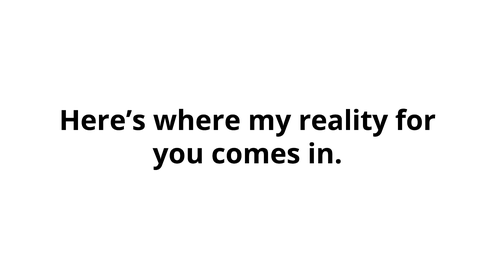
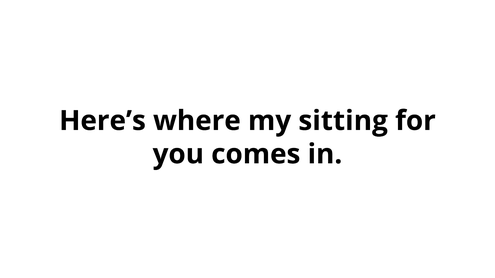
reality: reality -> sitting (343, 121)
